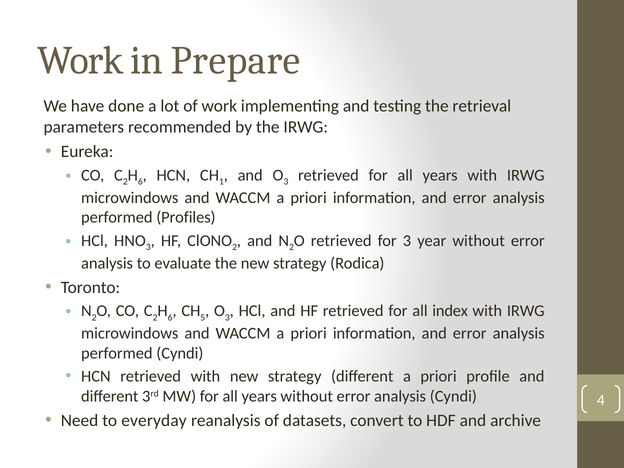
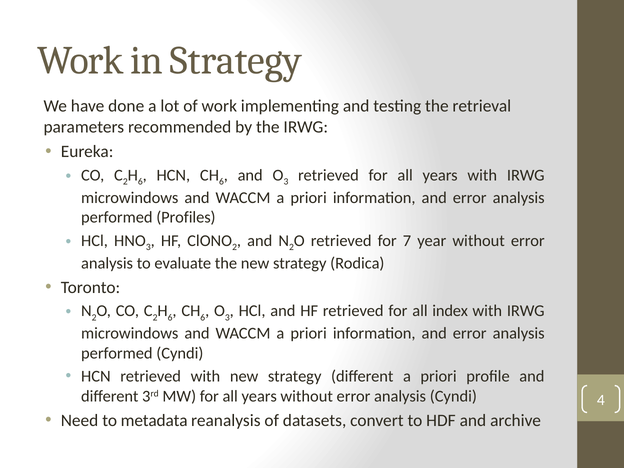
in Prepare: Prepare -> Strategy (236, 61)
1: 1 -> 6 (221, 182)
for 3: 3 -> 7 (407, 241)
5: 5 -> 6 (203, 317)
everyday: everyday -> metadata (154, 420)
